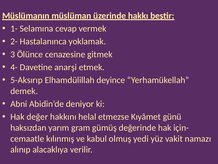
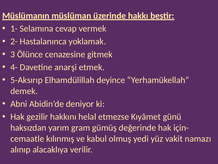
değer: değer -> gezilir (37, 116)
